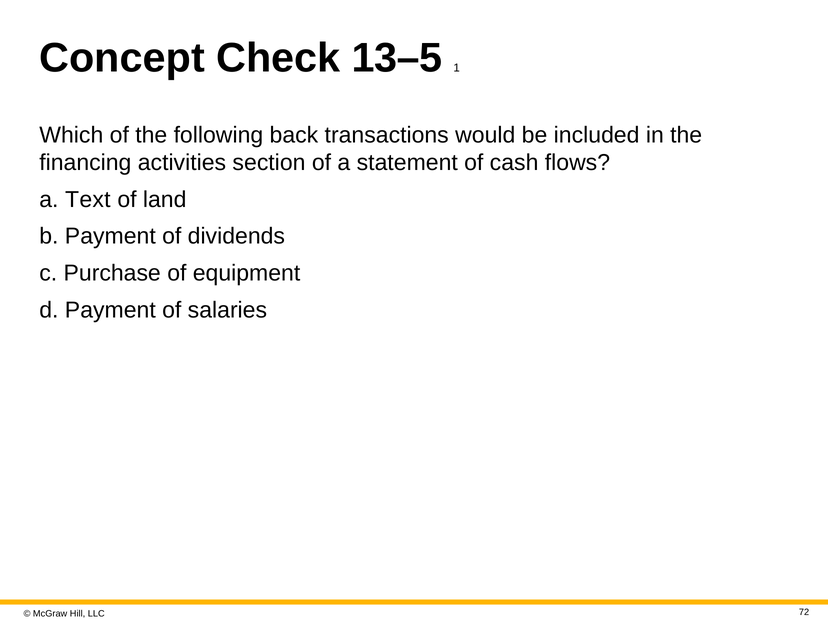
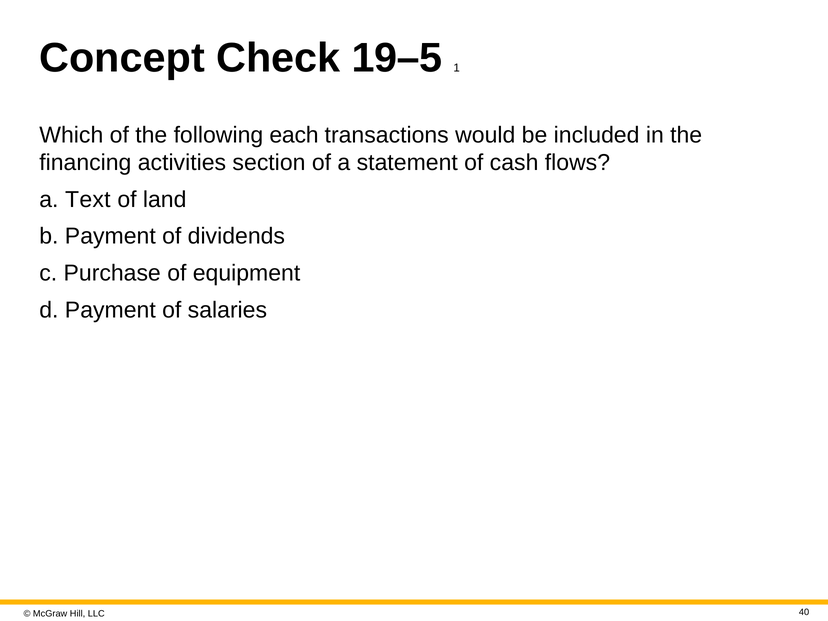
13–5: 13–5 -> 19–5 (397, 58)
back: back -> each (294, 135)
72: 72 -> 40 (804, 612)
